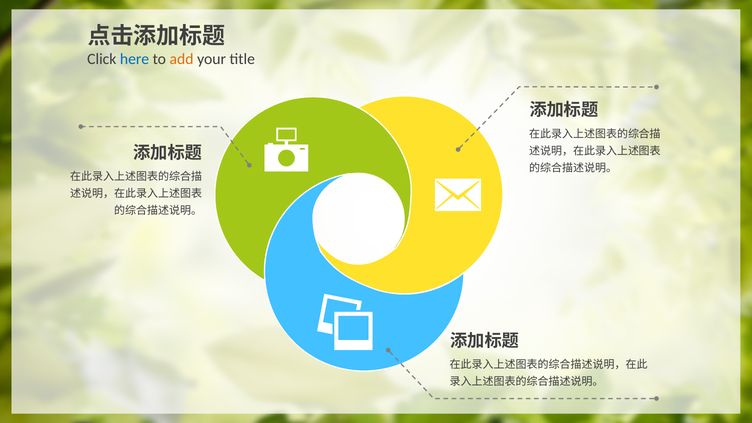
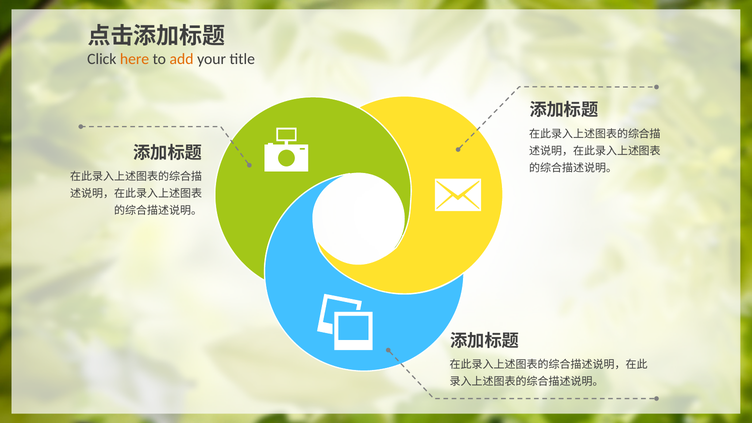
here colour: blue -> orange (135, 59)
